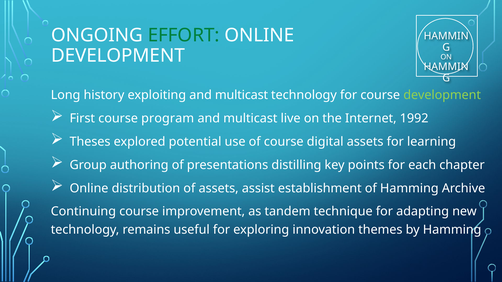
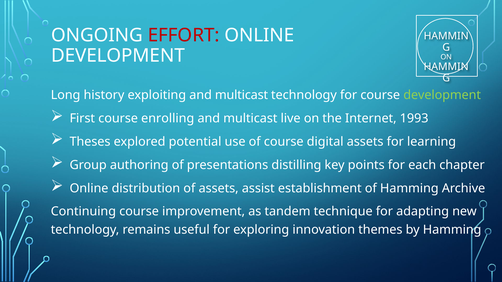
EFFORT colour: green -> red (184, 35)
program: program -> enrolling (168, 119)
1992: 1992 -> 1993 (414, 119)
